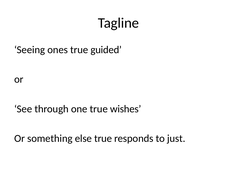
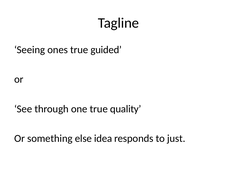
wishes: wishes -> quality (126, 109)
else true: true -> idea (103, 138)
